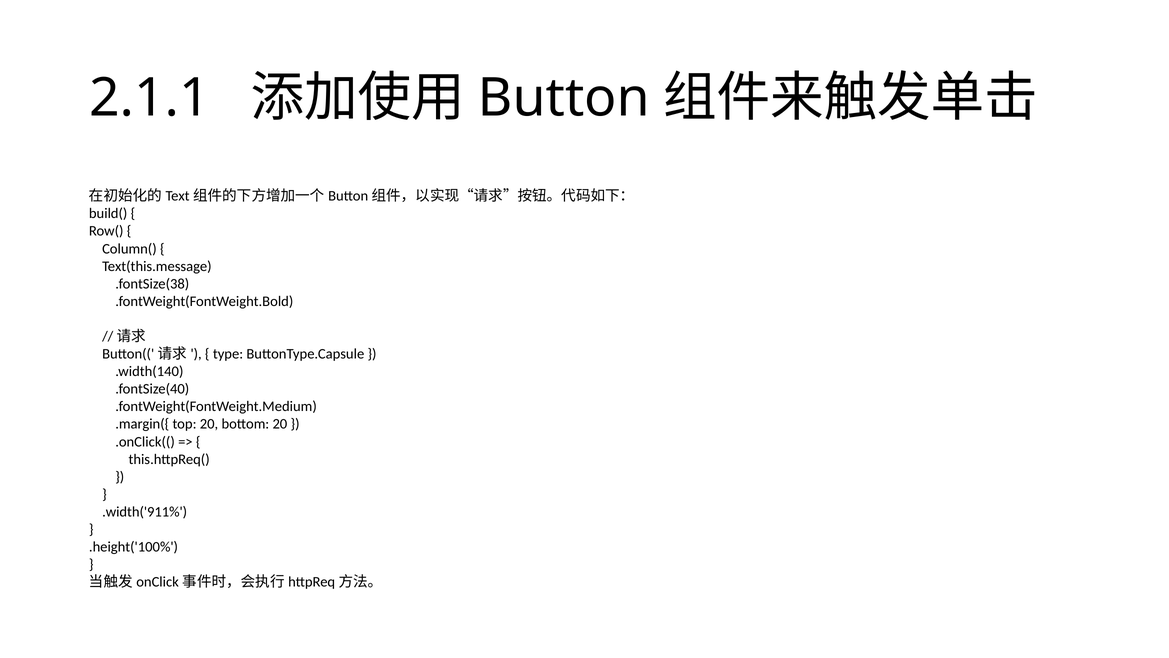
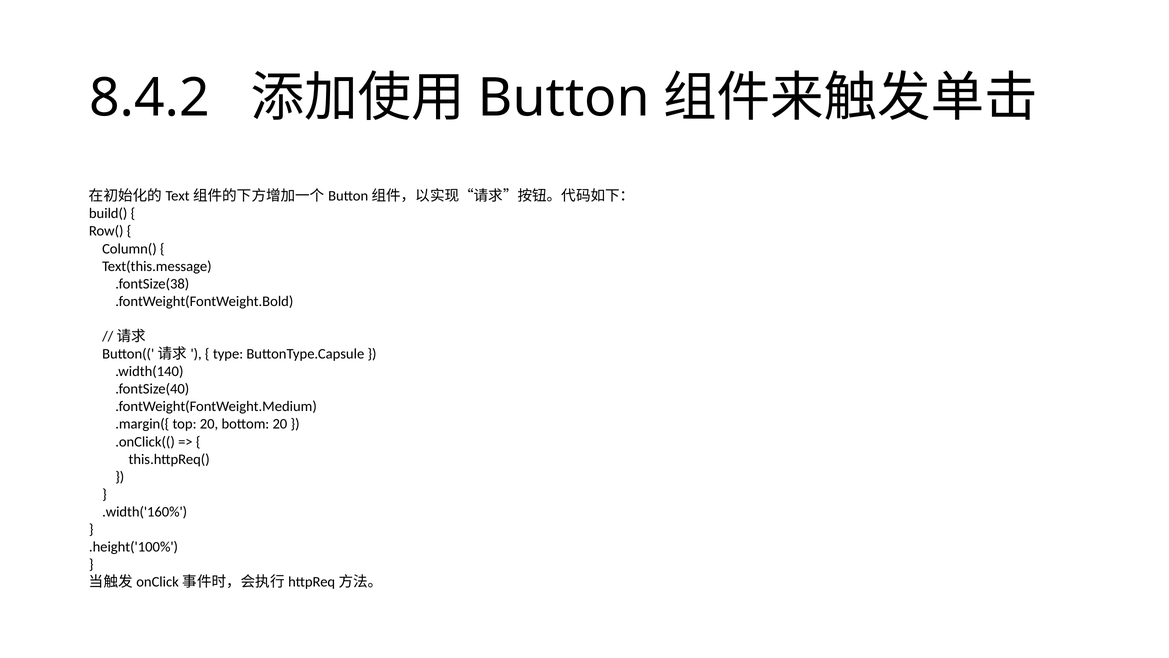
2.1.1: 2.1.1 -> 8.4.2 (149, 98)
.width('911%: .width('911% -> .width('160% (145, 512)
